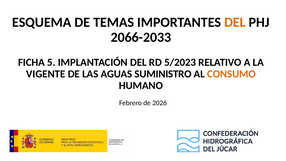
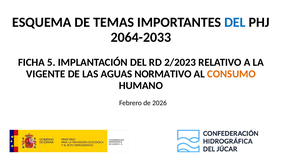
DEL colour: orange -> blue (235, 22)
2066-2033: 2066-2033 -> 2064-2033 (141, 37)
5/2023: 5/2023 -> 2/2023 (180, 62)
SUMINISTRO: SUMINISTRO -> NORMATIVO (163, 74)
